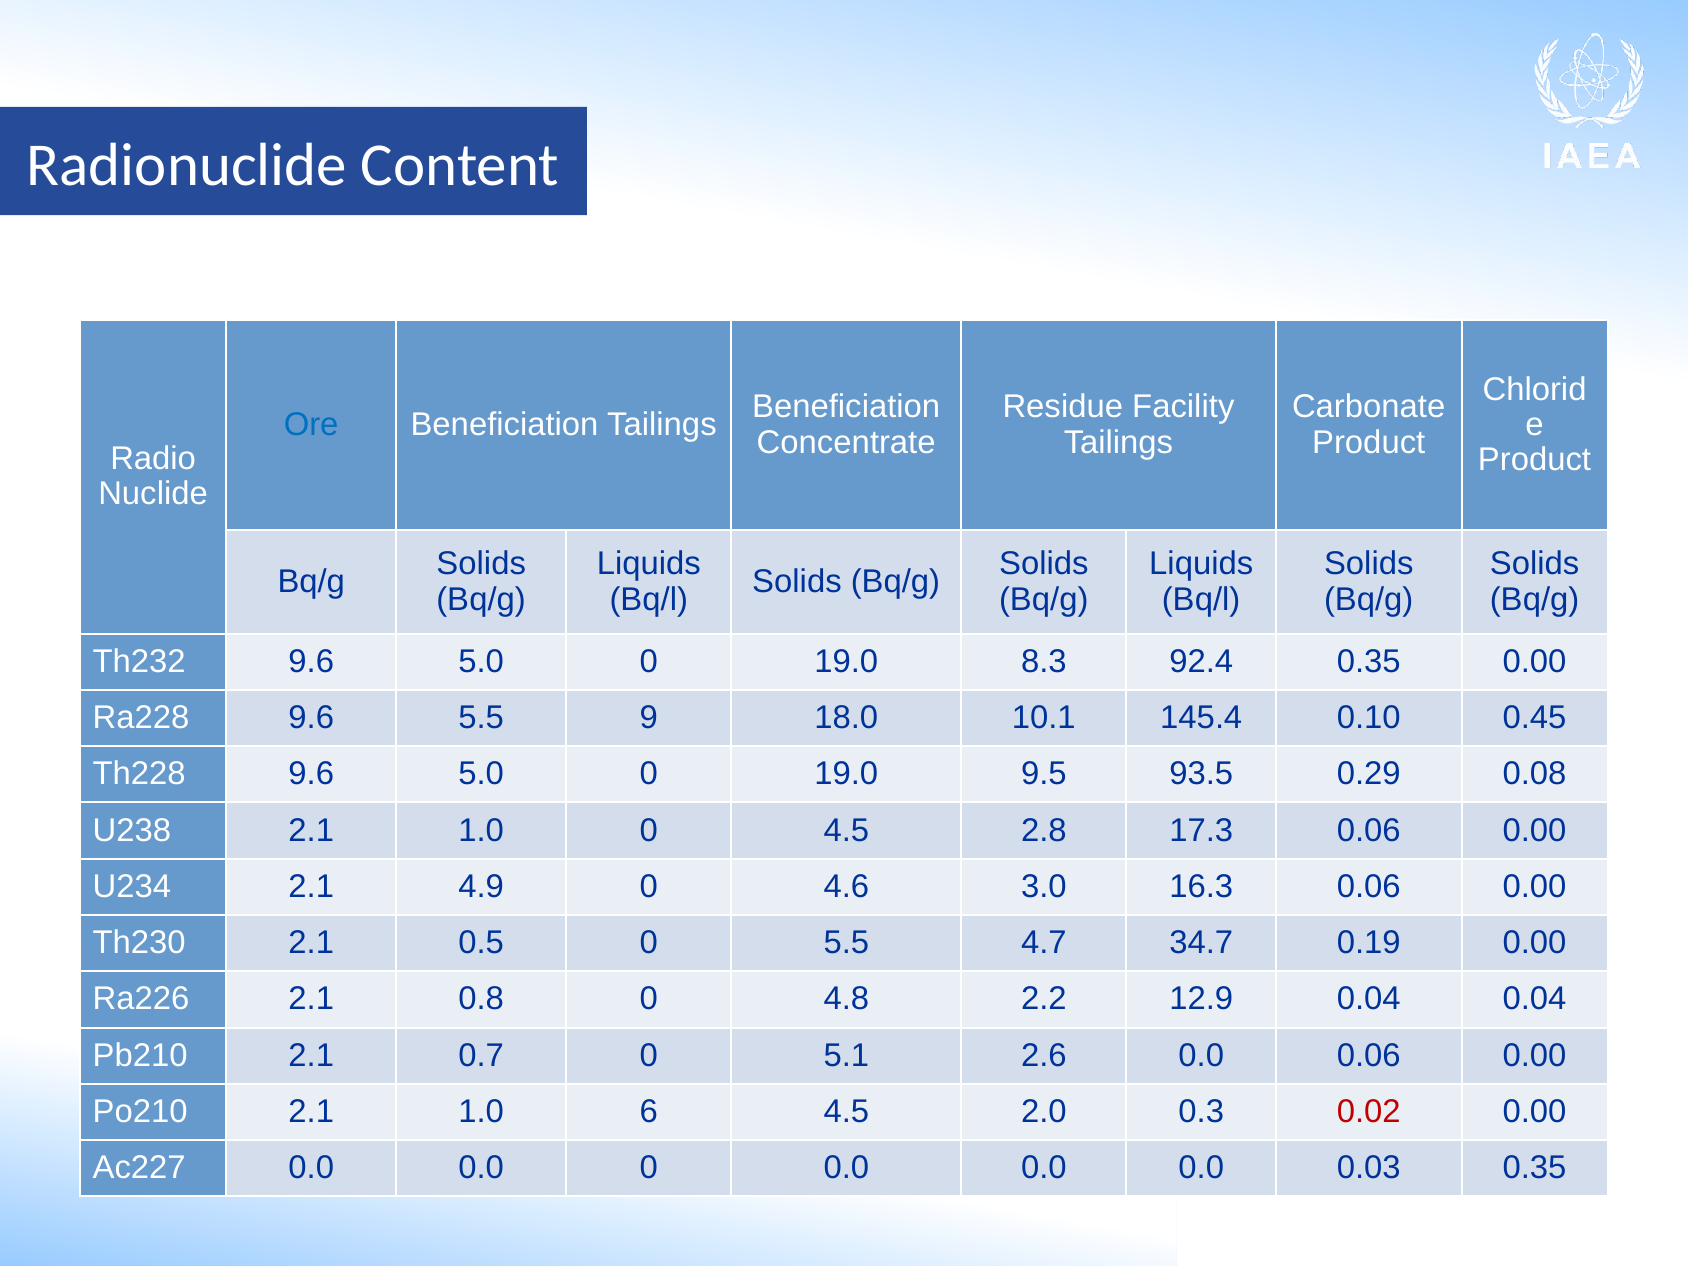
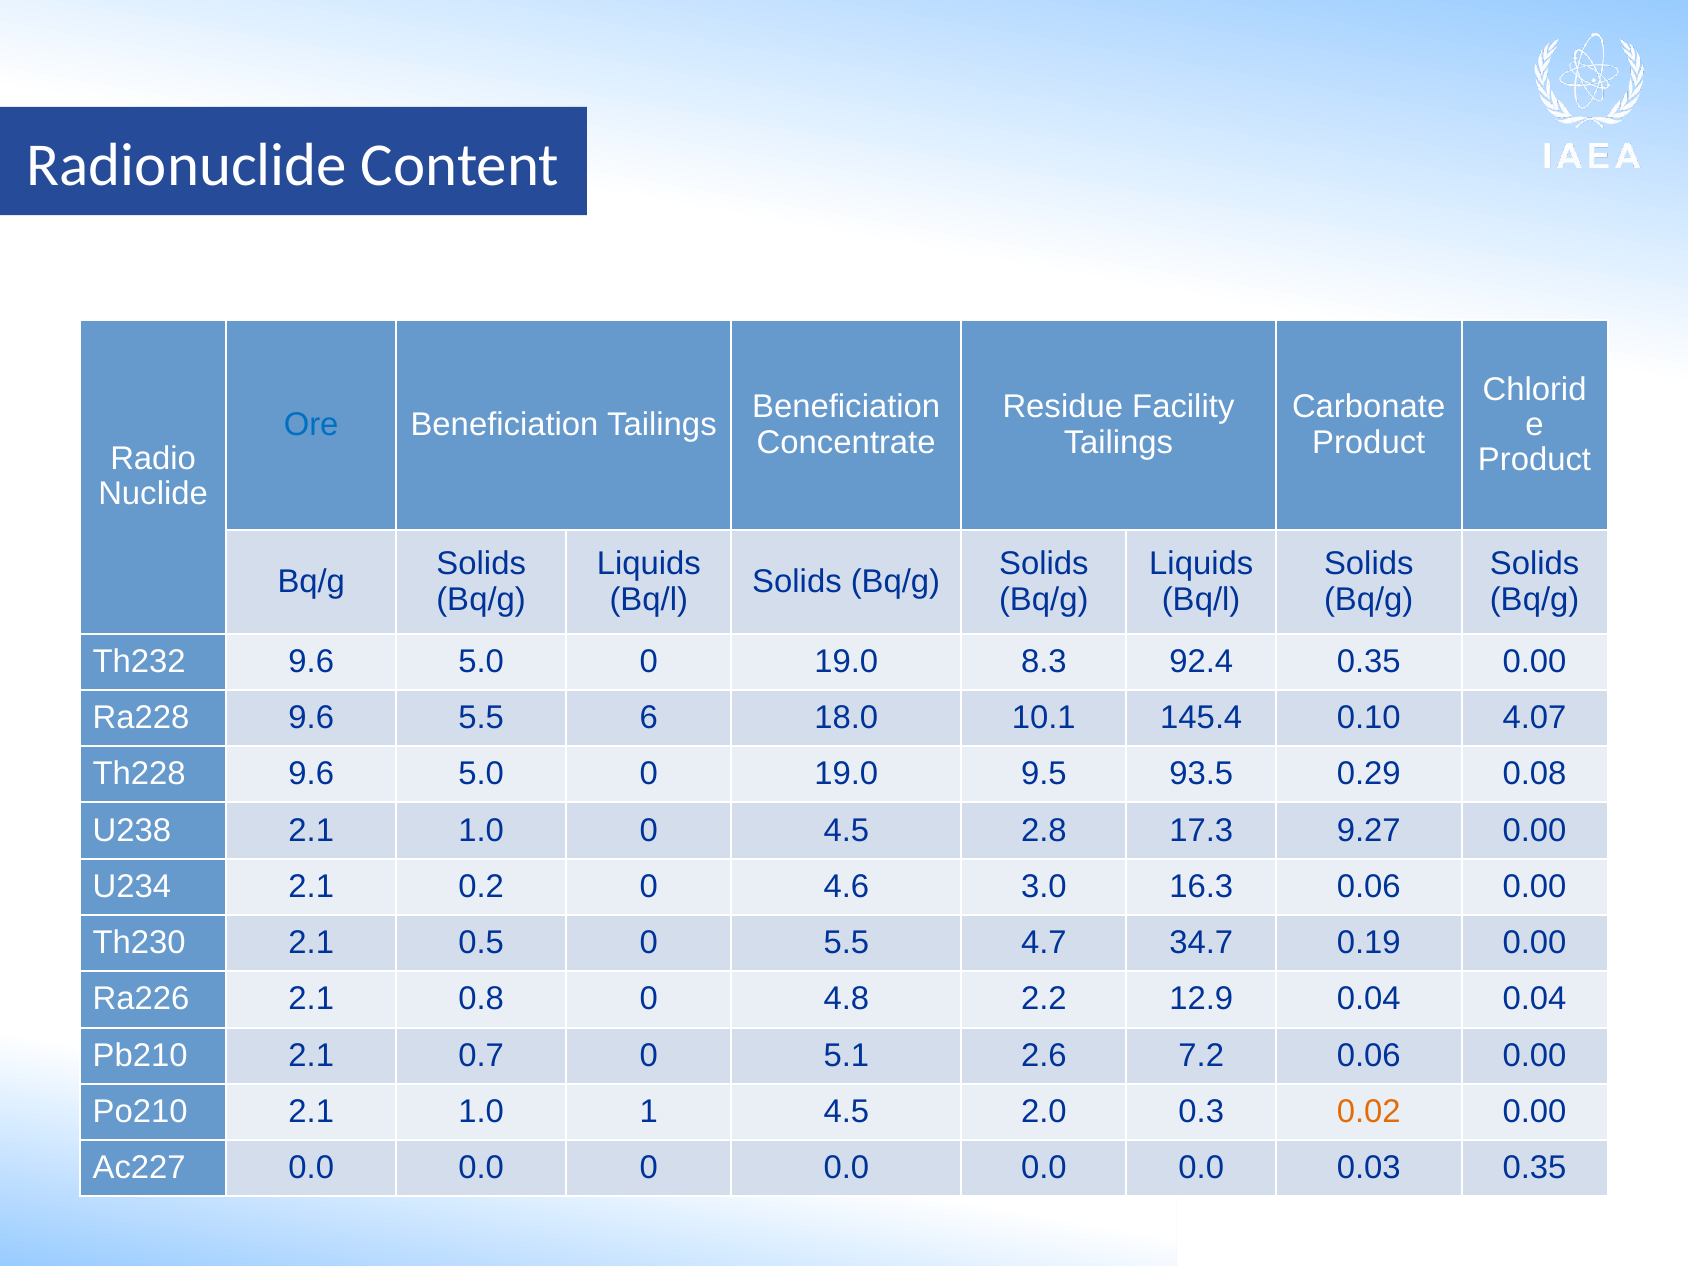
9: 9 -> 6 (649, 718)
0.45: 0.45 -> 4.07 (1535, 718)
17.3 0.06: 0.06 -> 9.27 (1369, 830)
4.9: 4.9 -> 0.2 (481, 887)
2.6 0.0: 0.0 -> 7.2 (1201, 1055)
6: 6 -> 1 (649, 1112)
0.02 colour: red -> orange (1369, 1112)
